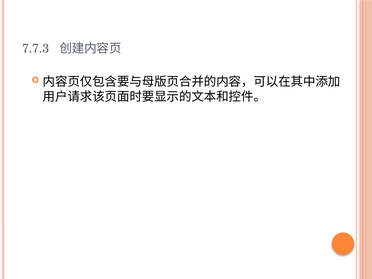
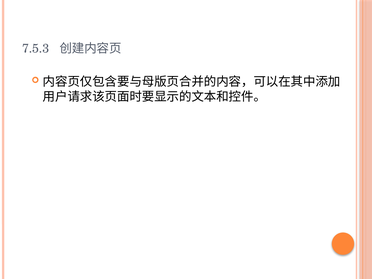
7.7.3: 7.7.3 -> 7.5.3 (36, 49)
